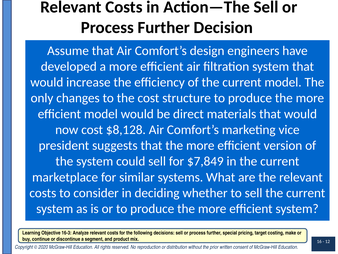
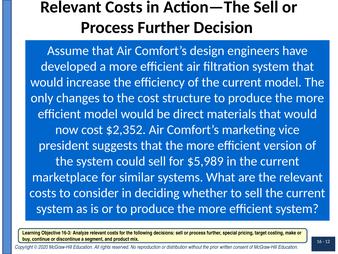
$8,128: $8,128 -> $2,352 (126, 129)
$7,849: $7,849 -> $5,989 (205, 161)
